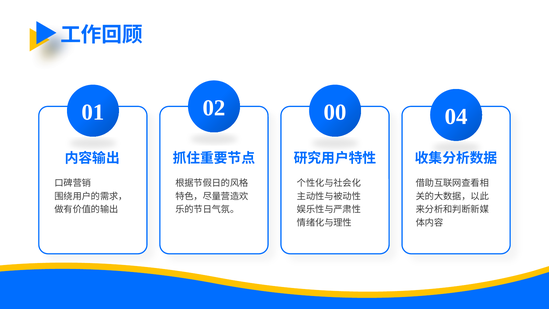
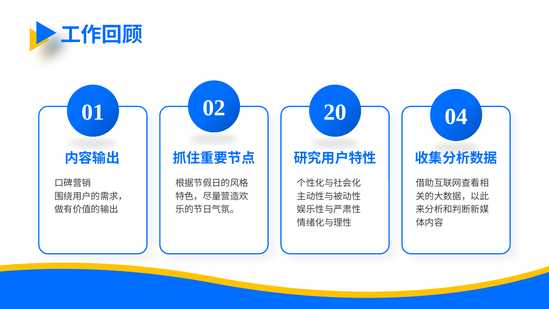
00: 00 -> 20 (335, 112)
